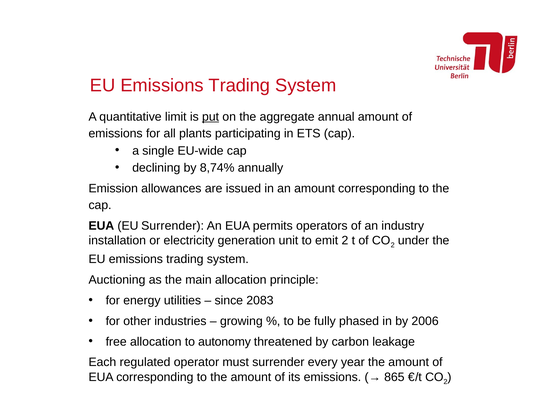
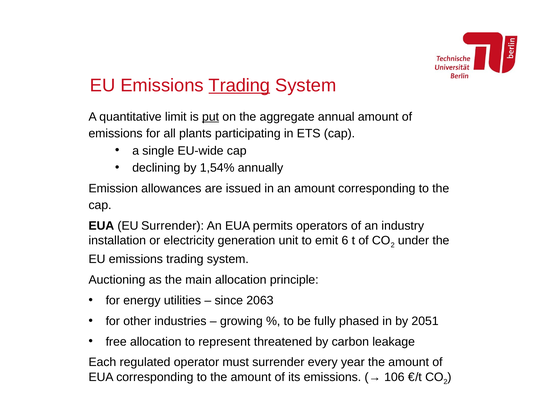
Trading underline: none -> present (239, 85)
8,74%: 8,74% -> 1,54% (217, 168)
emit 2: 2 -> 6 (345, 241)
2083: 2083 -> 2063 (260, 301)
2006: 2006 -> 2051 (425, 321)
autonomy: autonomy -> represent (224, 342)
865: 865 -> 106 (394, 377)
